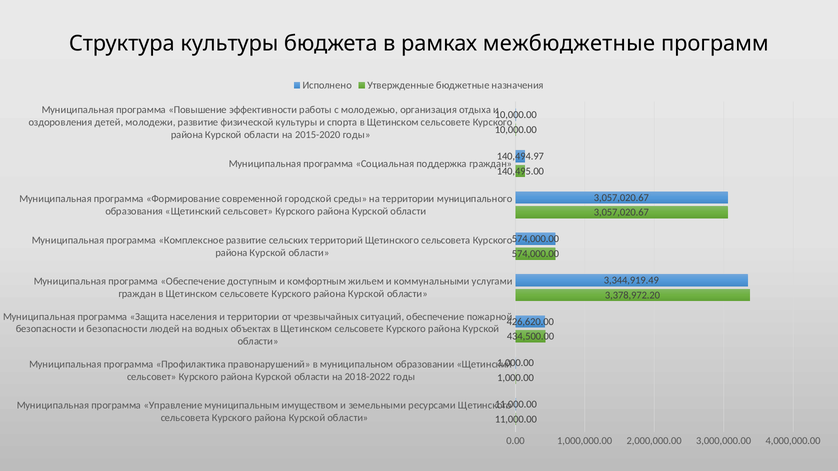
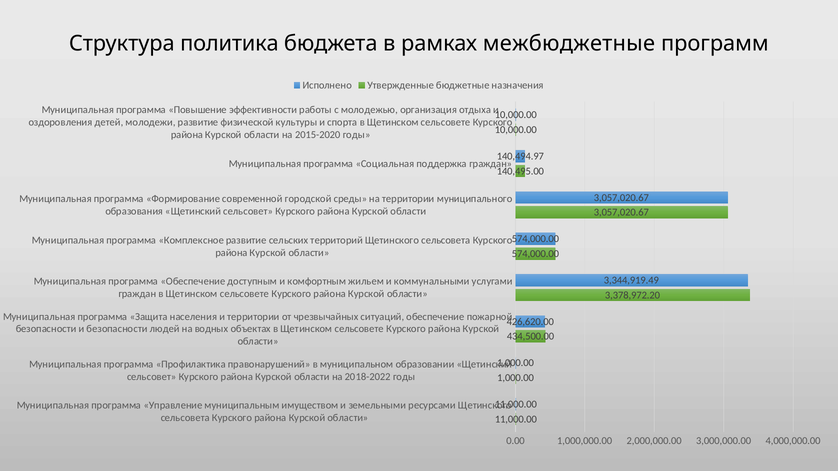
Структура культуры: культуры -> политика (229, 44)
